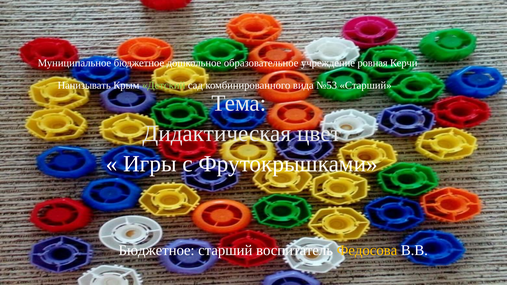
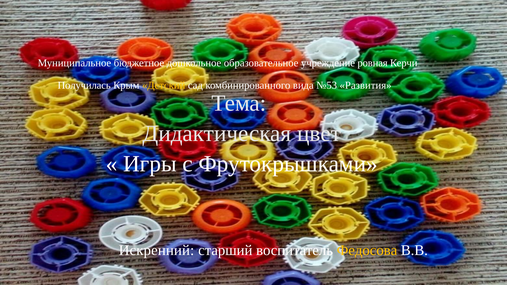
Нанизывать: Нанизывать -> Получилась (84, 85)
Детский colour: light green -> yellow (164, 85)
№53 Старший: Старший -> Развития (366, 85)
Бюджетное: Бюджетное -> Искренний (156, 251)
